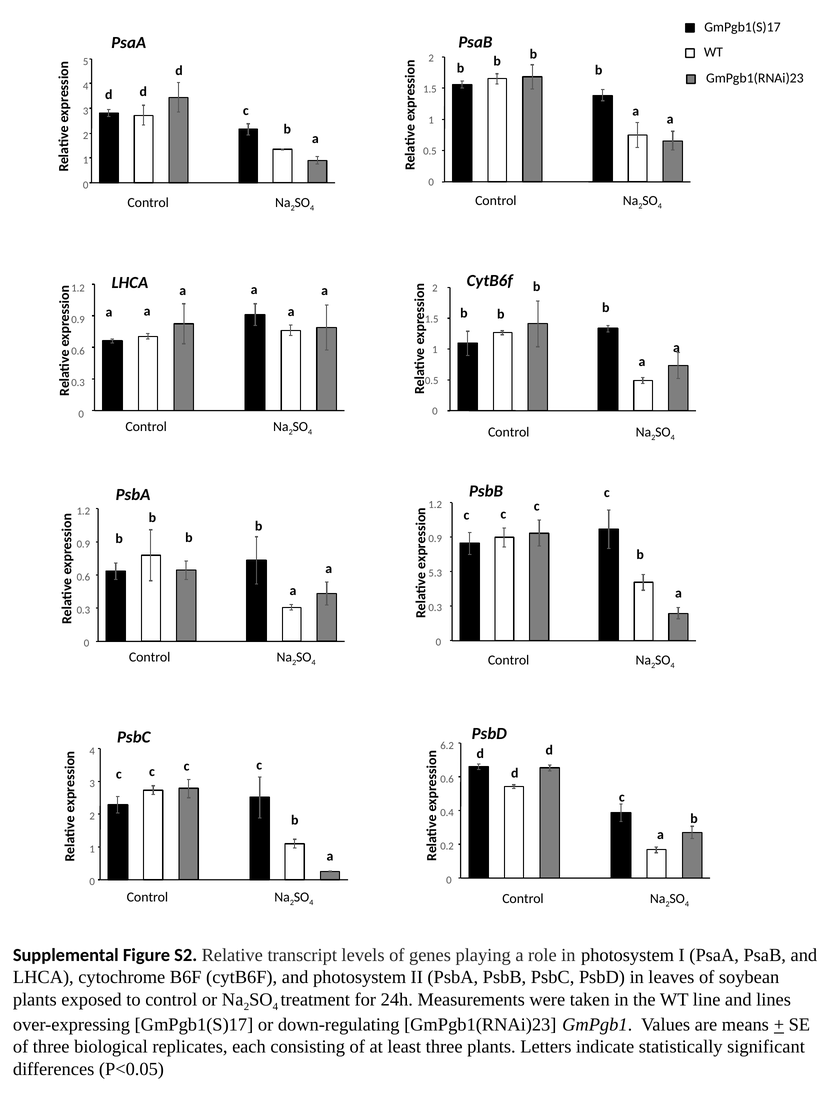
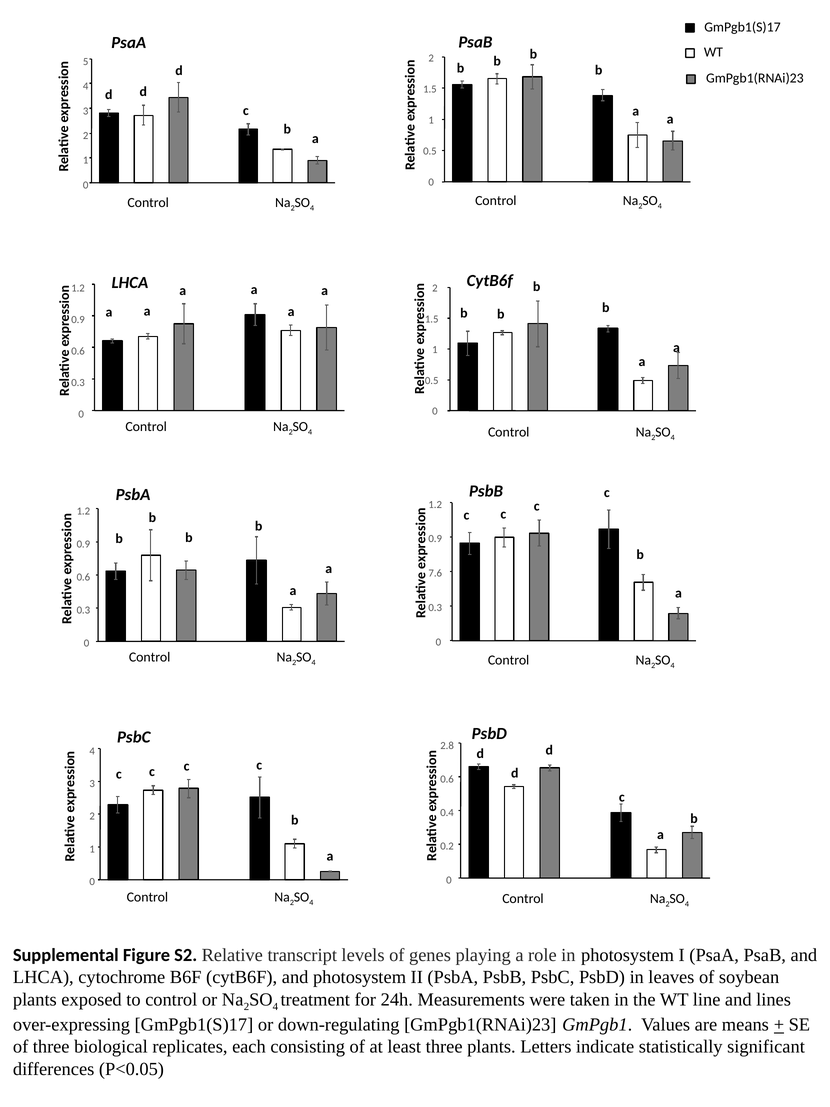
5.3: 5.3 -> 7.6 (435, 573)
6.2: 6.2 -> 2.8 (447, 745)
